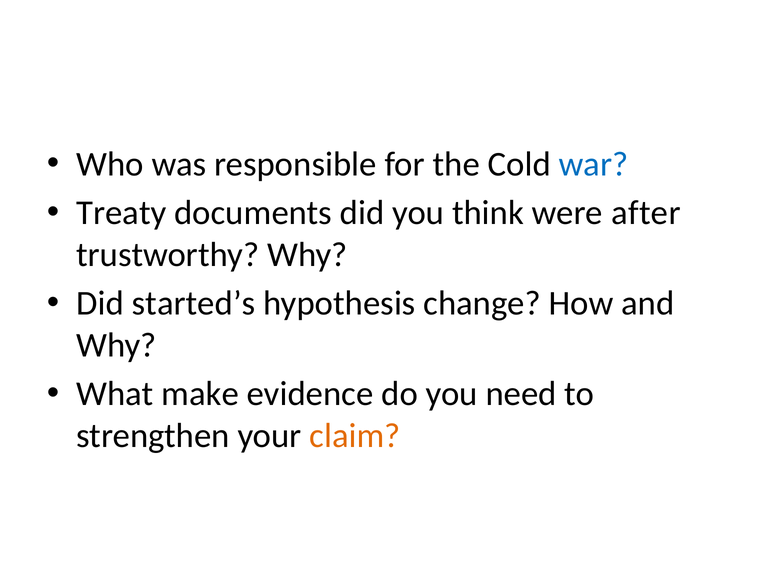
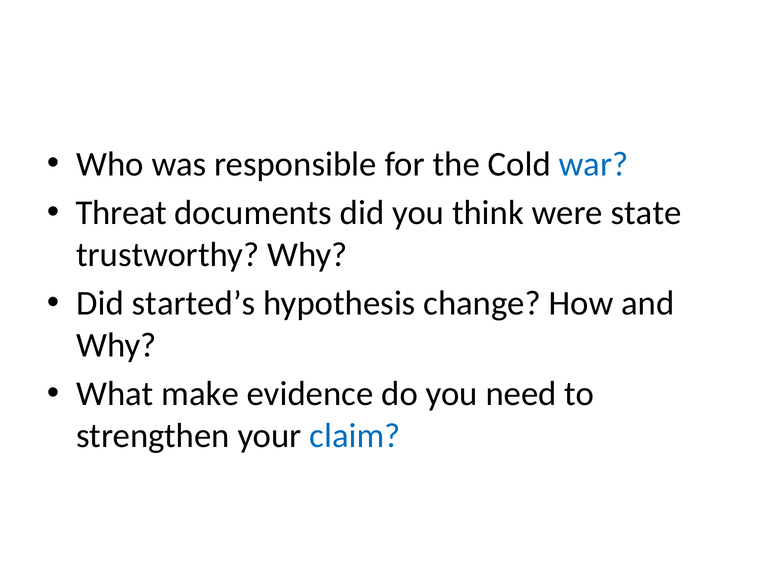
Treaty: Treaty -> Threat (121, 213)
after: after -> state (646, 213)
claim colour: orange -> blue (355, 435)
